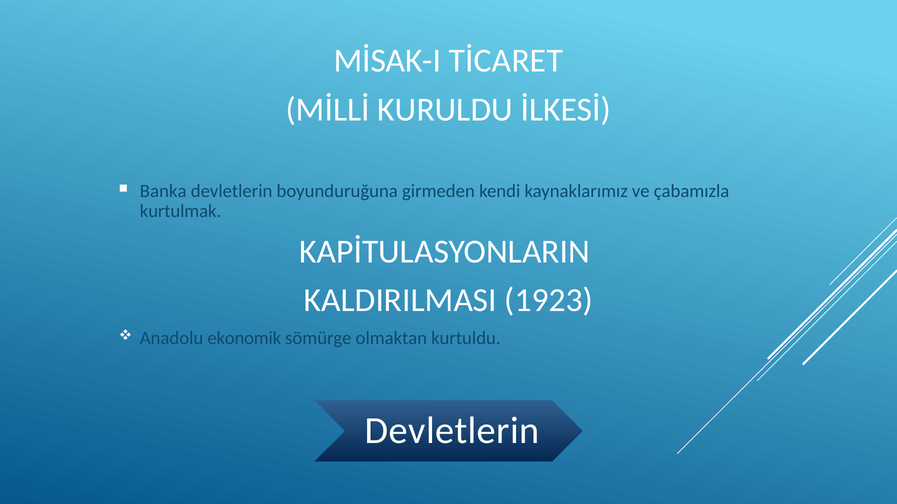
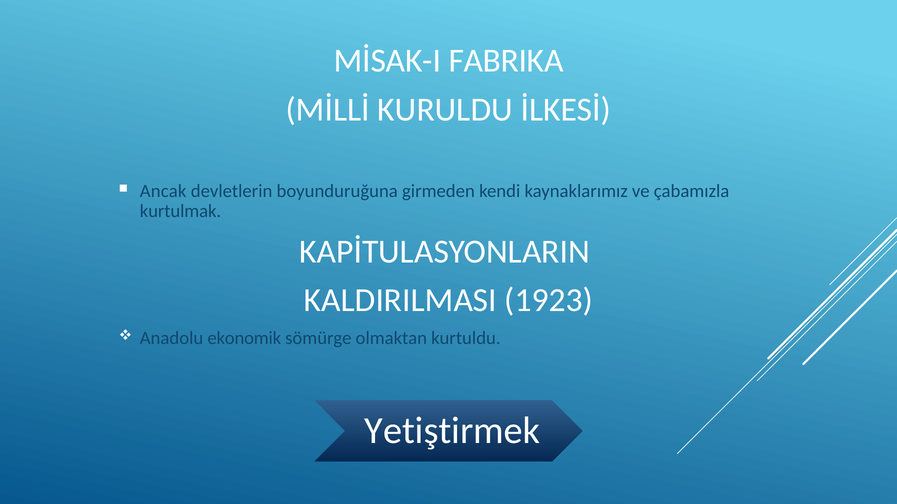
TİCARET: TİCARET -> FABRIKA (506, 61)
Banka: Banka -> Ancak (163, 191)
Devletlerin: Devletlerin -> Yetiştirmek (452, 431)
